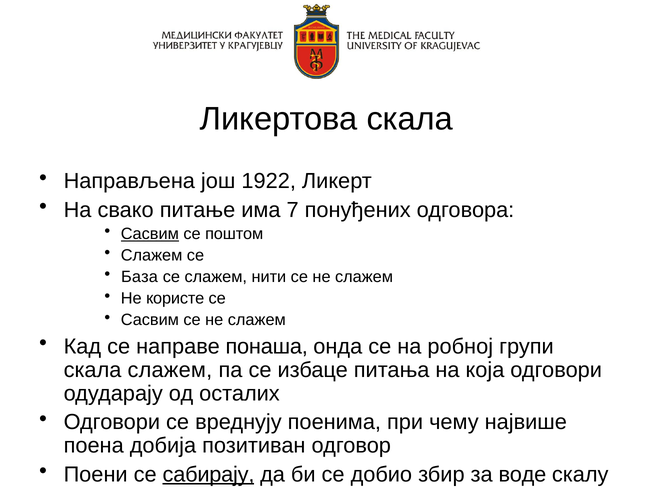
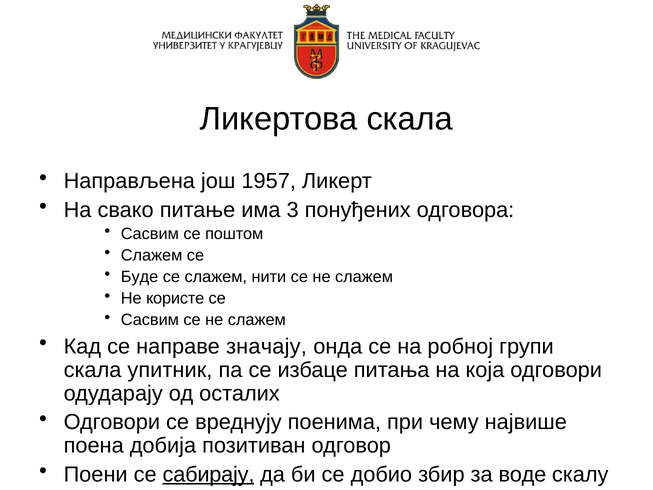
1922: 1922 -> 1957 (269, 181)
7: 7 -> 3 (293, 210)
Сасвим underline: present -> none (150, 234)
База: База -> Буде (140, 277)
понаша: понаша -> значају (266, 346)
скала слажем: слажем -> упитник (170, 370)
